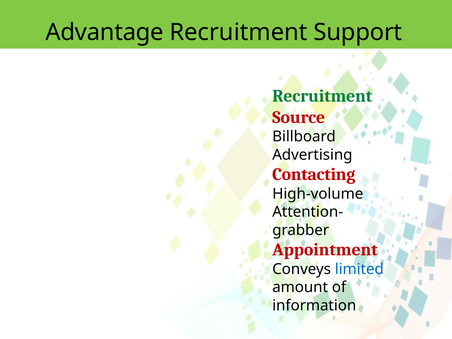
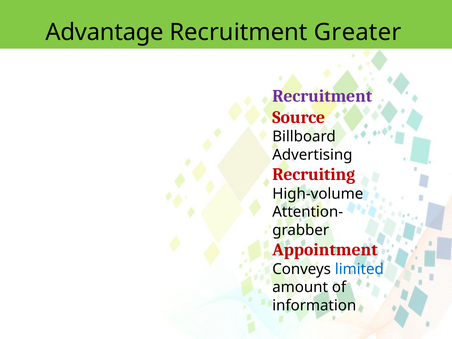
Support: Support -> Greater (358, 32)
Recruitment colour: green -> purple (322, 96)
Contacting: Contacting -> Recruiting (314, 174)
